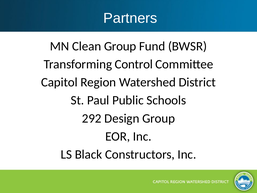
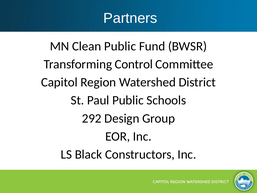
Clean Group: Group -> Public (120, 46)
